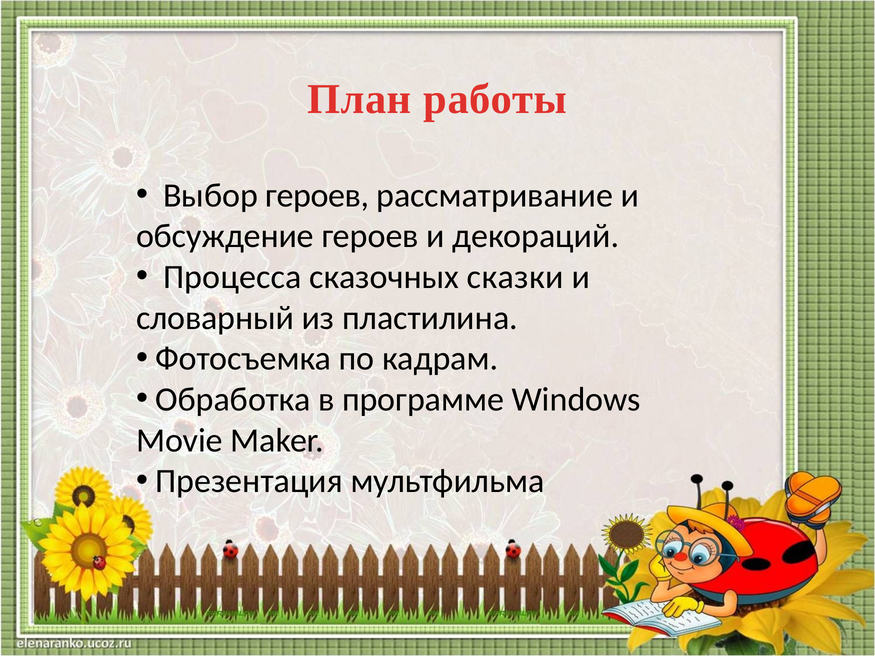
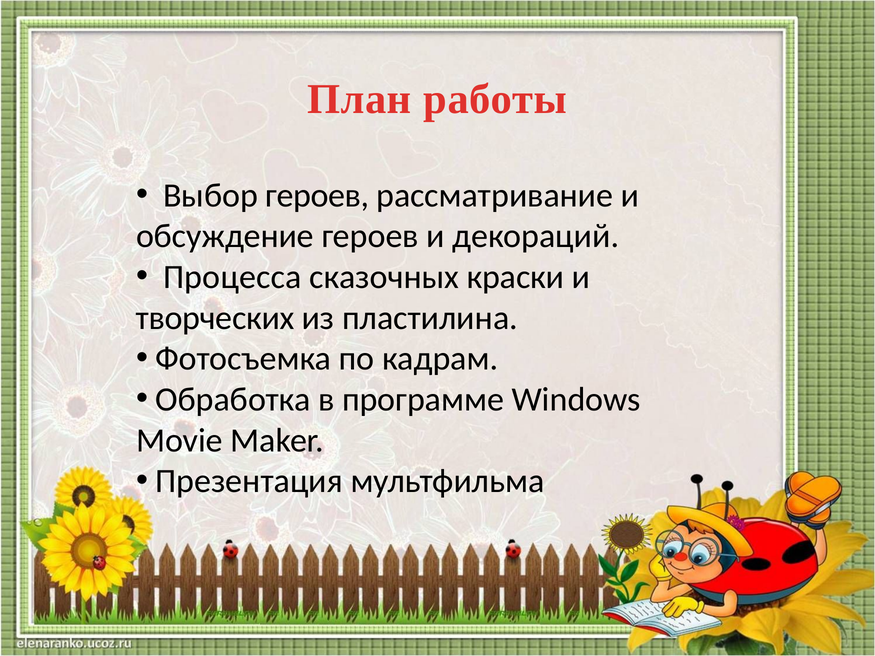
сказки: сказки -> краски (515, 277)
словарный: словарный -> творческих (215, 318)
